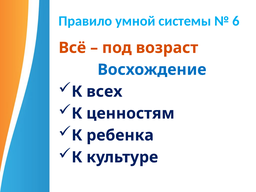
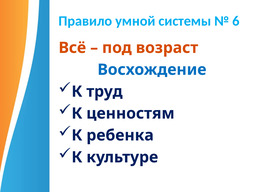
всех: всех -> труд (104, 92)
